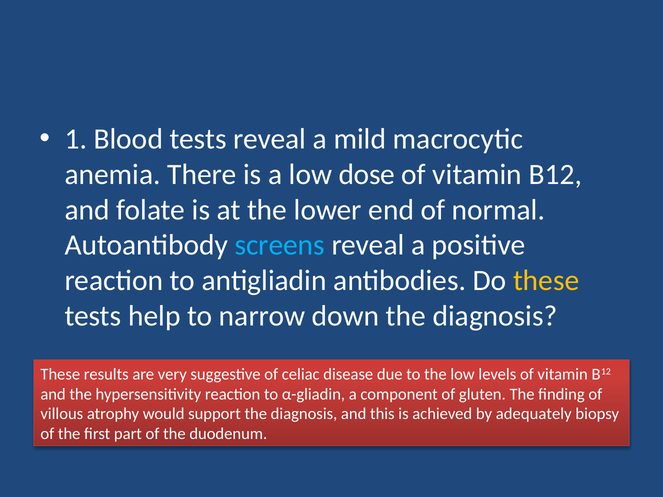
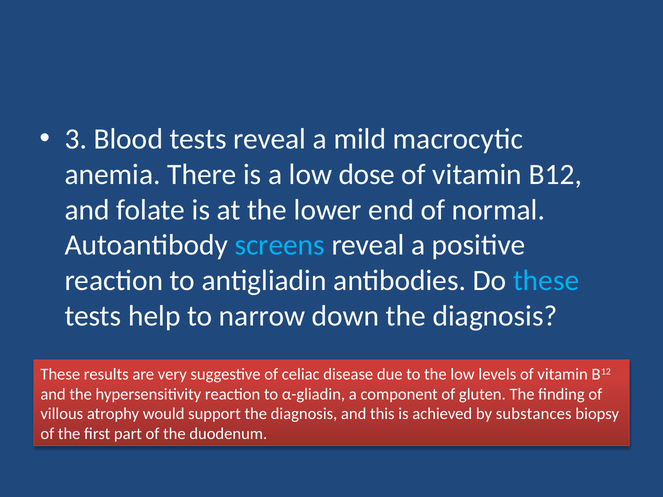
1: 1 -> 3 (76, 139)
these colour: yellow -> light blue (546, 281)
adequately: adequately -> substances (534, 414)
